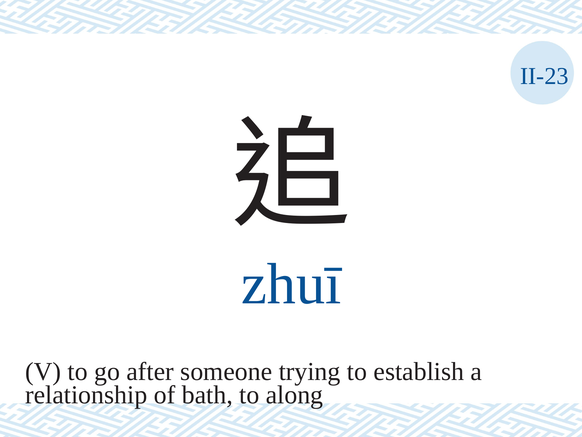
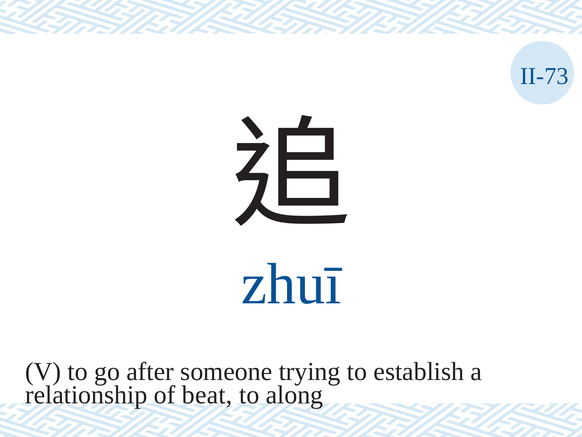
II-23: II-23 -> II-73 (544, 76)
bath: bath -> beat (207, 394)
